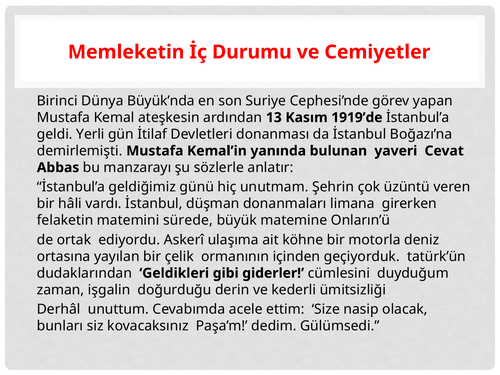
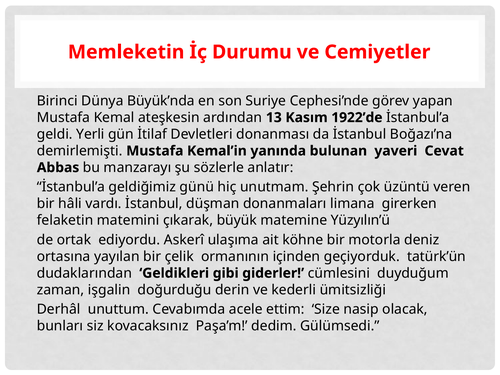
1919’de: 1919’de -> 1922’de (357, 118)
sürede: sürede -> çıkarak (188, 220)
Onların’ü: Onların’ü -> Yüzyılın’ü (361, 220)
